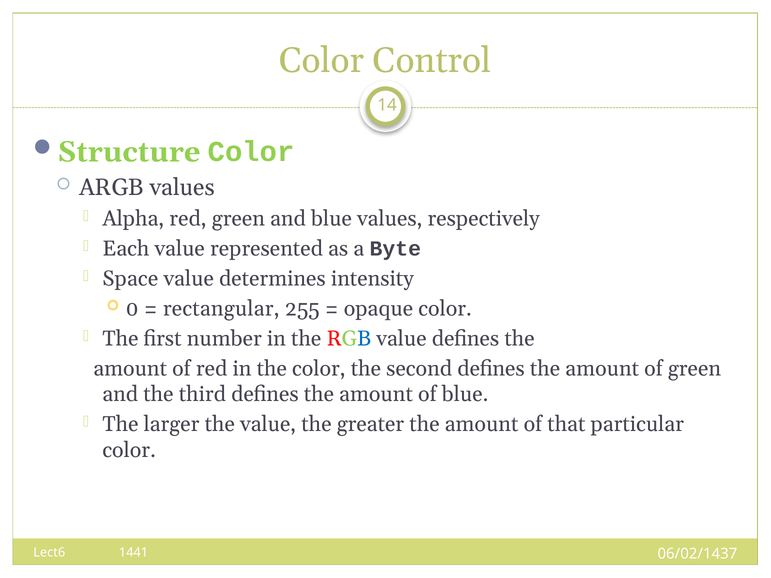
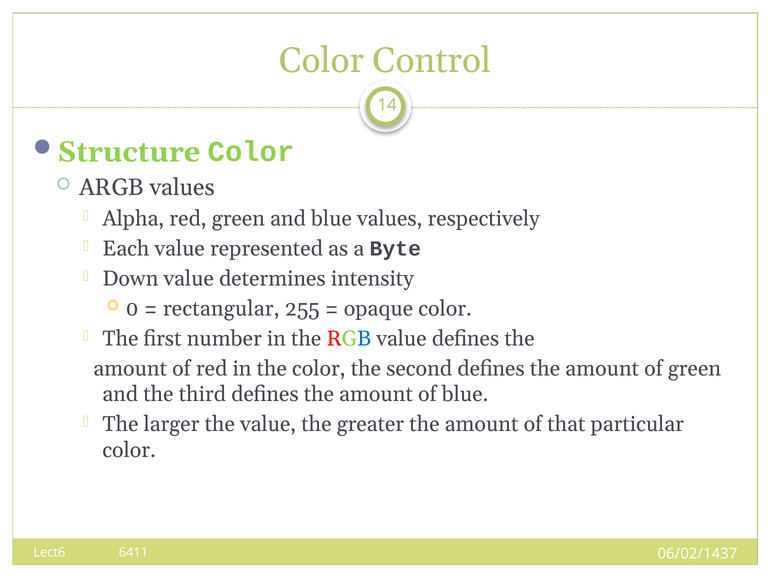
Space: Space -> Down (130, 279)
1441: 1441 -> 6411 (133, 553)
